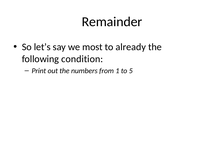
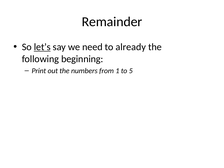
let’s underline: none -> present (42, 47)
most: most -> need (92, 47)
condition: condition -> beginning (82, 59)
